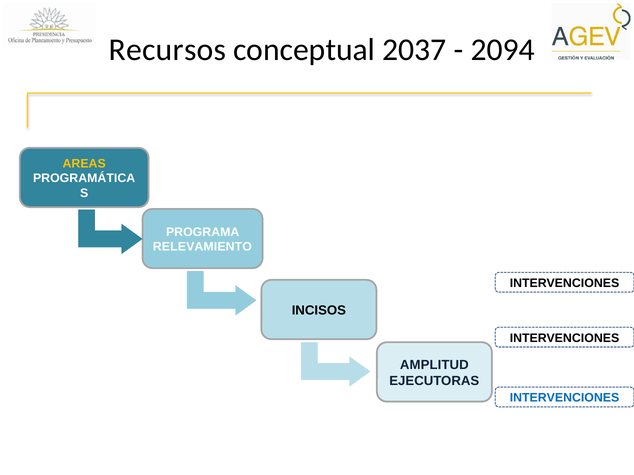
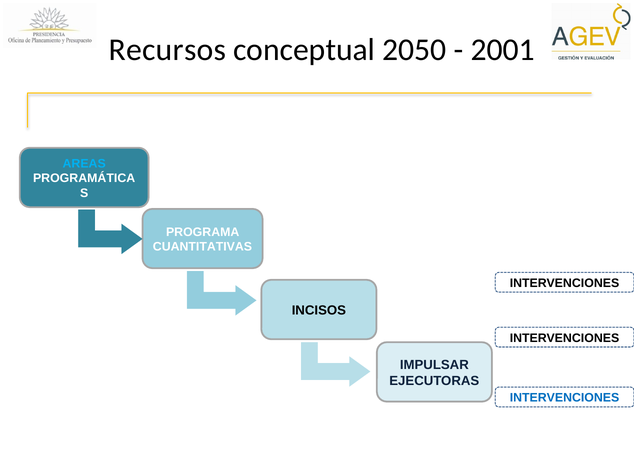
2037: 2037 -> 2050 (414, 50)
2094: 2094 -> 2001 (503, 50)
AREAS colour: yellow -> light blue (84, 164)
RELEVAMIENTO: RELEVAMIENTO -> CUANTITATIVAS (202, 247)
AMPLITUD: AMPLITUD -> IMPULSAR (434, 365)
